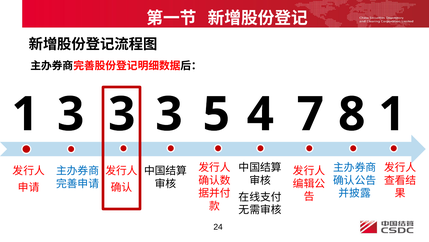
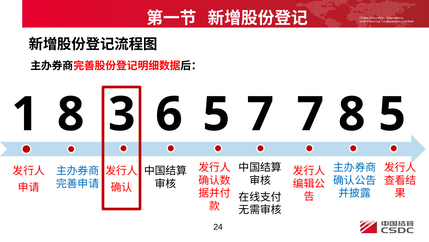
1 3: 3 -> 8 (71, 114)
3: 3 -> 6 (169, 114)
5 4: 4 -> 7 (260, 114)
8 1: 1 -> 5 (392, 114)
